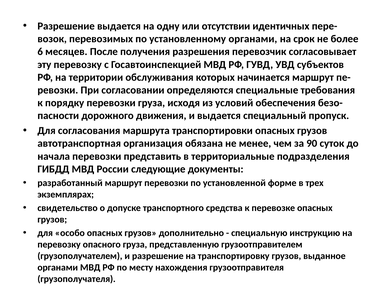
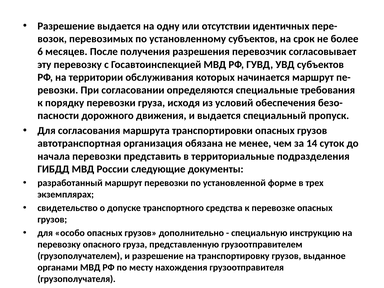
установленному органами: органами -> субъектов (253, 39)
90: 90 -> 14 (312, 143)
